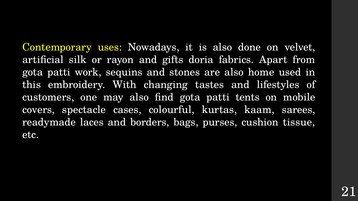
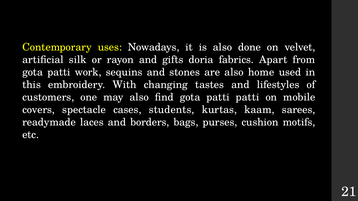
patti tents: tents -> patti (248, 97)
colourful: colourful -> students (172, 110)
tissue: tissue -> motifs (299, 122)
